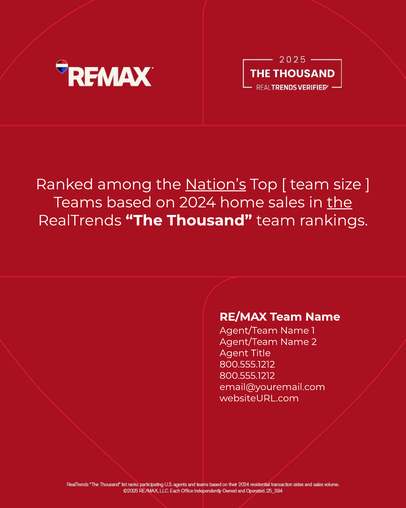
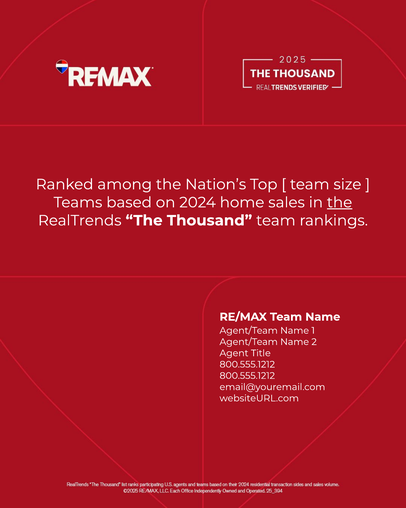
Nation’s underline: present -> none (216, 184)
